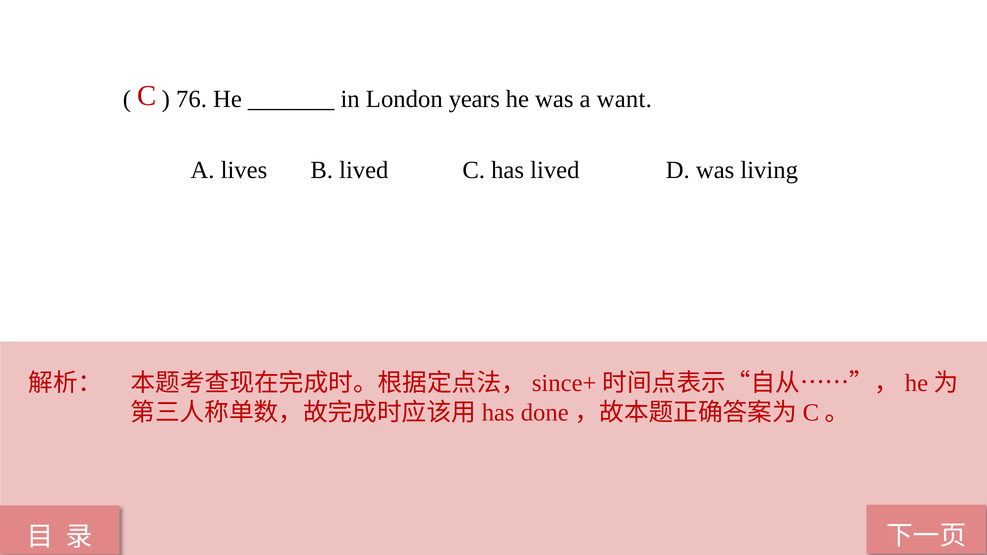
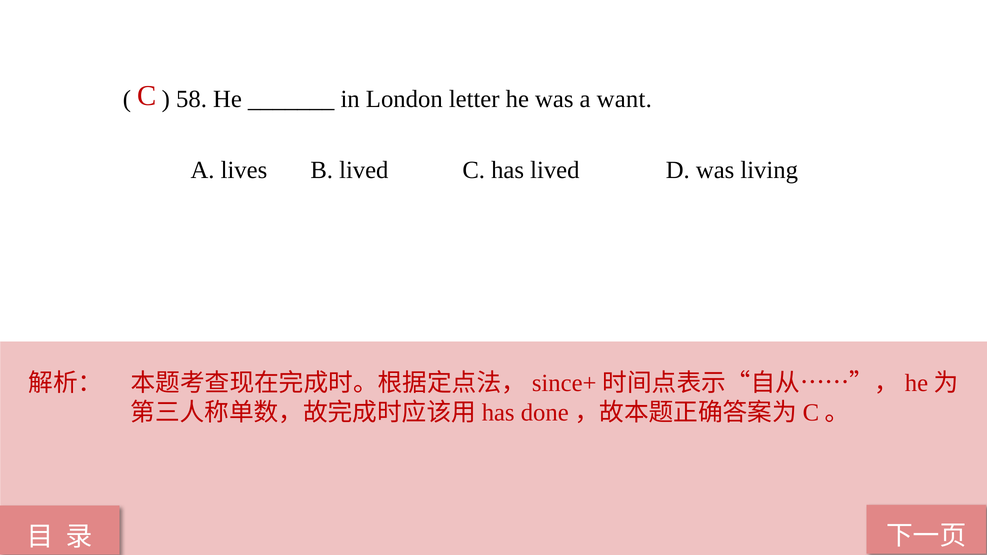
76: 76 -> 58 (192, 99)
years: years -> letter (474, 99)
